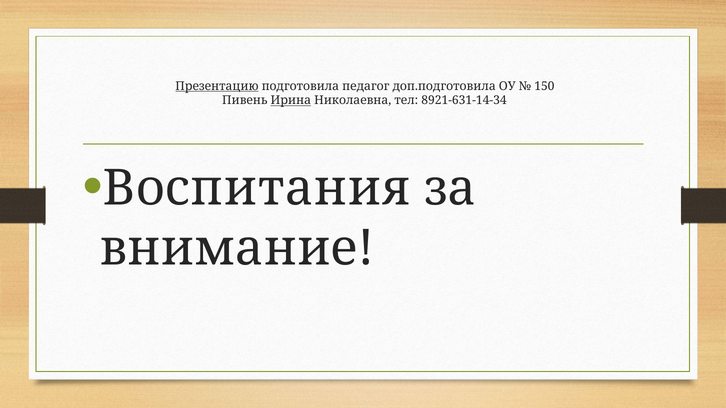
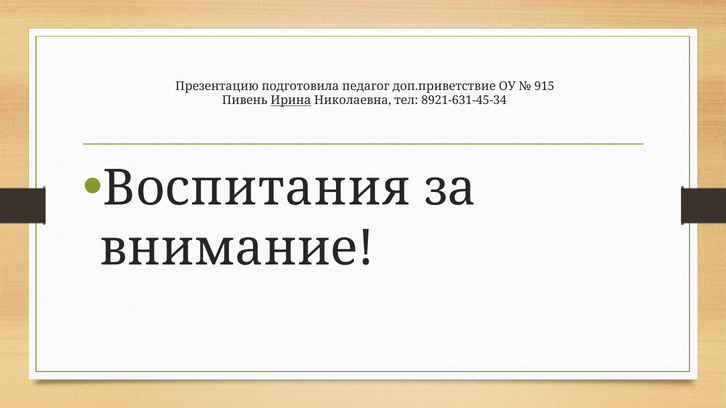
Презентацию underline: present -> none (217, 86)
доп.подготовила: доп.подготовила -> доп.приветствие (444, 86)
150: 150 -> 915 (544, 86)
8921-631-14-34: 8921-631-14-34 -> 8921-631-45-34 (464, 101)
